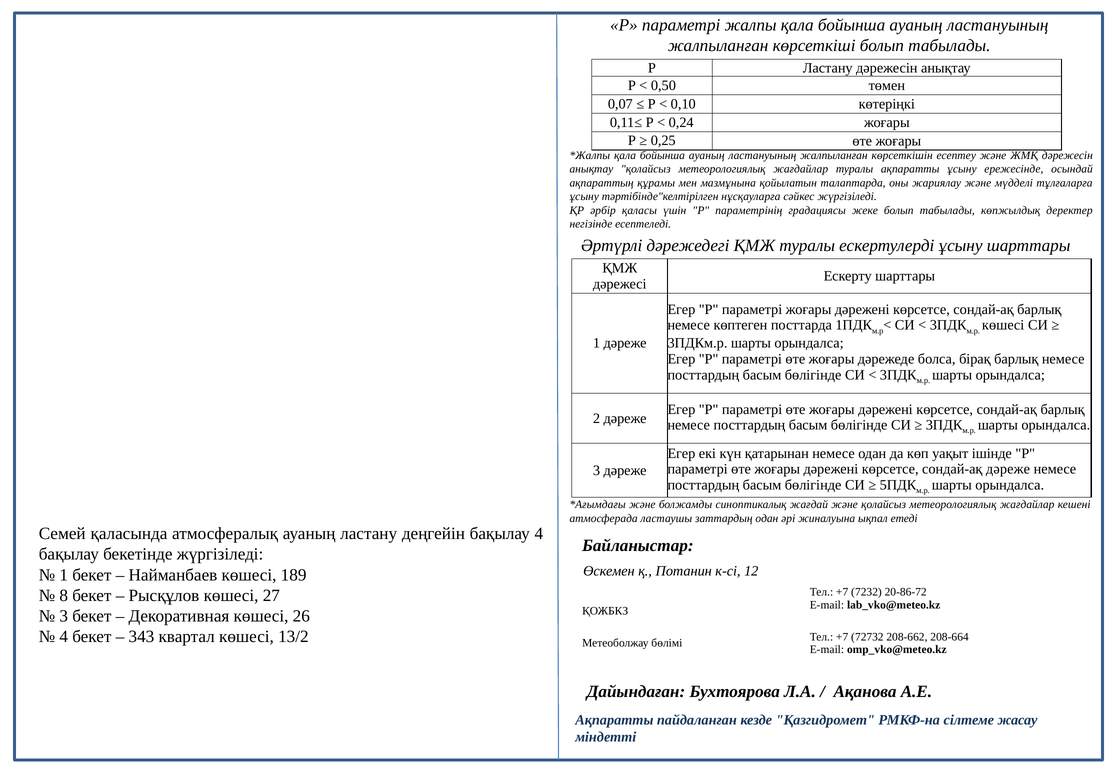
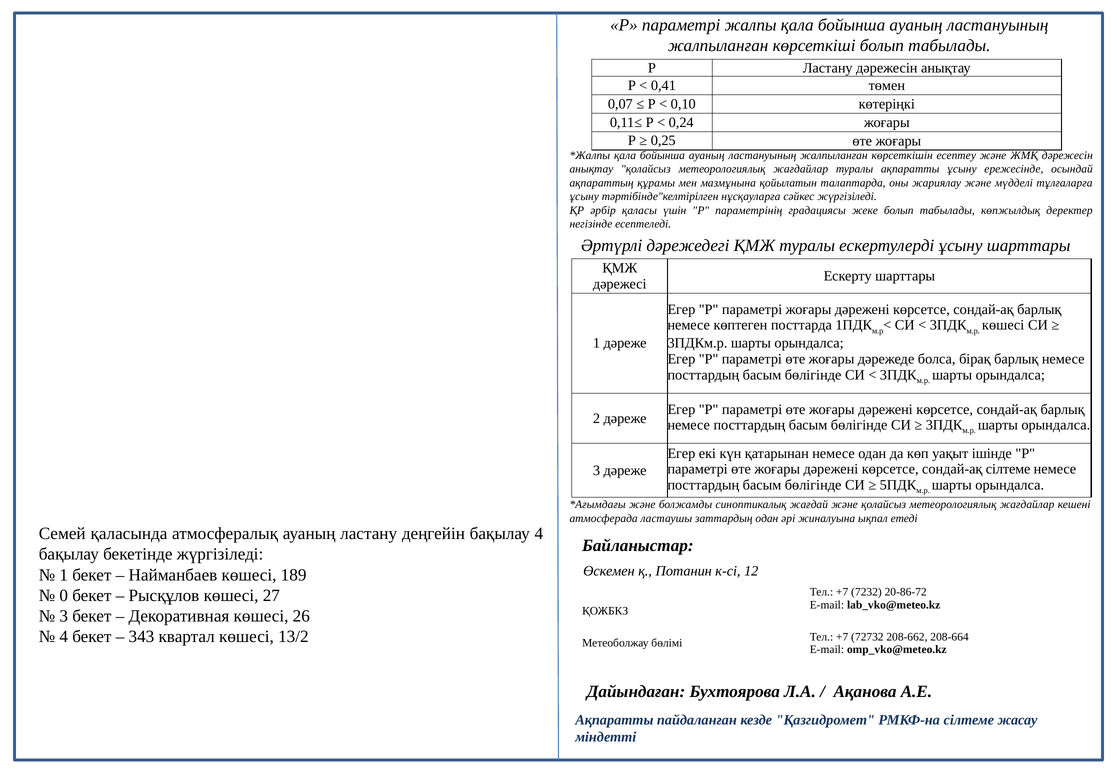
0,50: 0,50 -> 0,41 (663, 85)
сондай-ақ дәреже: дәреже -> сілтеме (1008, 469)
8: 8 -> 0 (64, 596)
